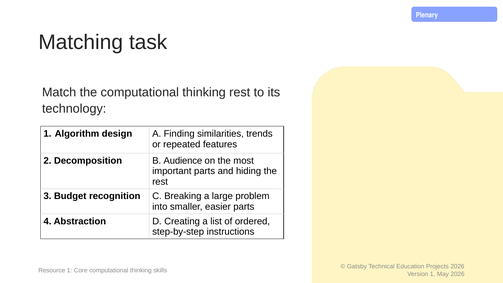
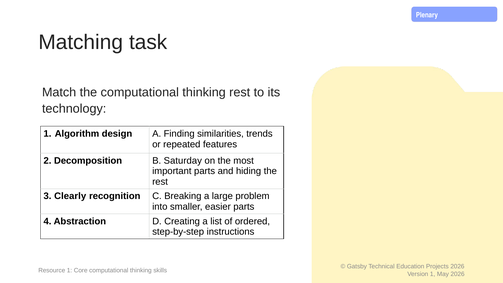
Audience: Audience -> Saturday (183, 161)
Budget: Budget -> Clearly (70, 196)
